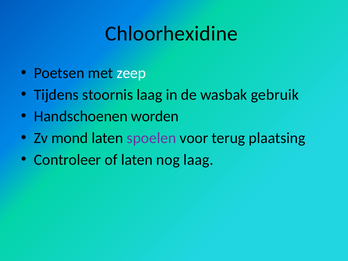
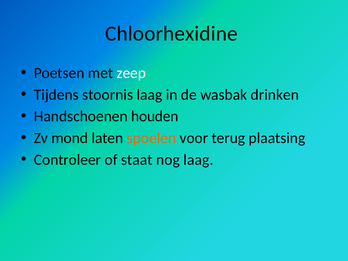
gebruik: gebruik -> drinken (275, 95)
worden: worden -> houden (155, 116)
spoelen colour: purple -> orange (151, 138)
of laten: laten -> staat (137, 160)
